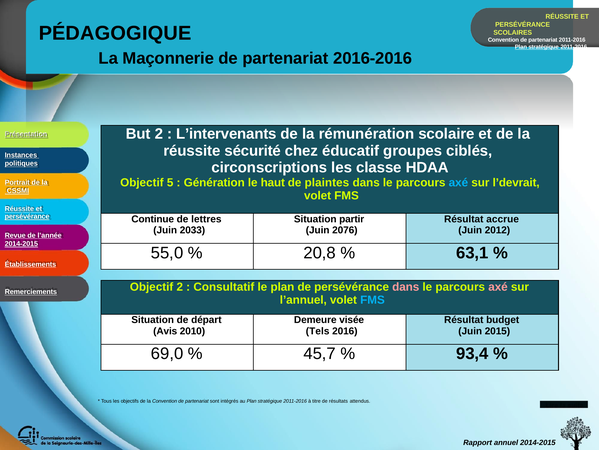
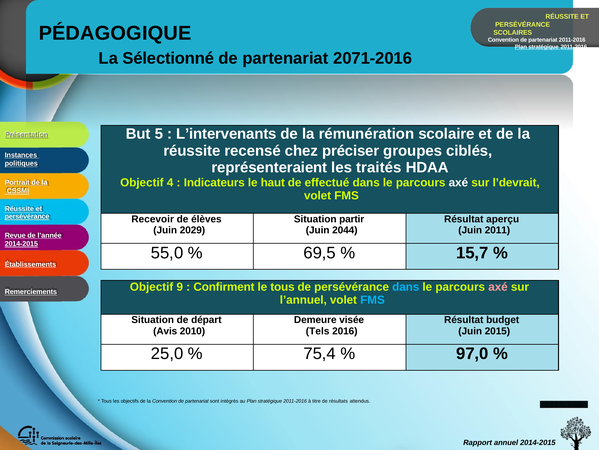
Maçonnerie: Maçonnerie -> Sélectionné (168, 58)
2016-2016: 2016-2016 -> 2071-2016 (373, 58)
But 2: 2 -> 5 (159, 134)
sécurité: sécurité -> recensé (253, 151)
éducatif: éducatif -> préciser (351, 151)
circonscriptions: circonscriptions -> représenteraient (269, 167)
classe: classe -> traités (379, 167)
5: 5 -> 4 (170, 182)
Génération: Génération -> Indicateurs (214, 182)
plaintes: plaintes -> effectué (327, 182)
axé colour: light blue -> white (458, 182)
Continue: Continue -> Recevoir (153, 219)
lettres: lettres -> élèves (206, 219)
accrue: accrue -> aperçu (503, 219)
2033: 2033 -> 2029 (192, 230)
2076: 2076 -> 2044 (345, 230)
2012: 2012 -> 2011 (497, 230)
20,8: 20,8 -> 69,5 (320, 252)
63,1: 63,1 -> 15,7 (472, 252)
Objectif 2: 2 -> 9 (180, 287)
Consultatif: Consultatif -> Confirment (224, 287)
le plan: plan -> tous (282, 287)
dans colour: pink -> light blue (406, 287)
69,0: 69,0 -> 25,0 (167, 353)
45,7: 45,7 -> 75,4 (320, 353)
93,4: 93,4 -> 97,0 (472, 353)
